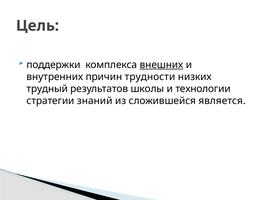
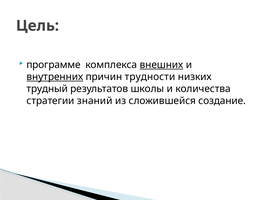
поддержки: поддержки -> программе (53, 65)
внутренних underline: none -> present (55, 77)
технологии: технологии -> количества (203, 89)
является: является -> создание (222, 100)
